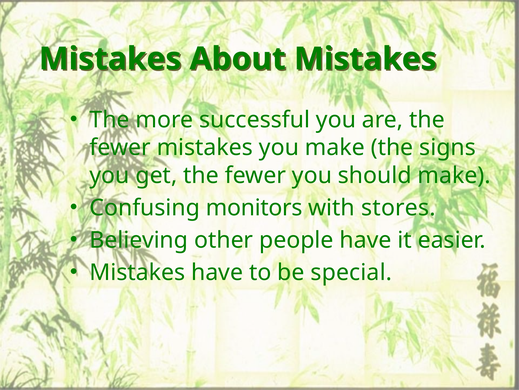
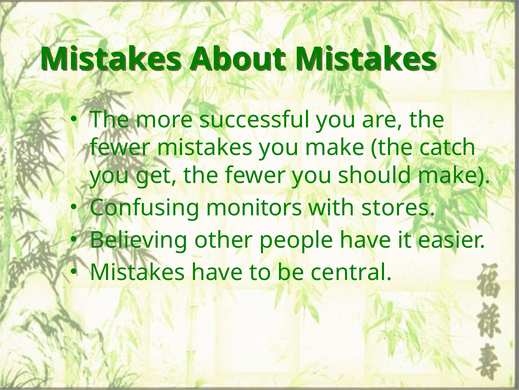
signs: signs -> catch (448, 147)
special: special -> central (351, 272)
